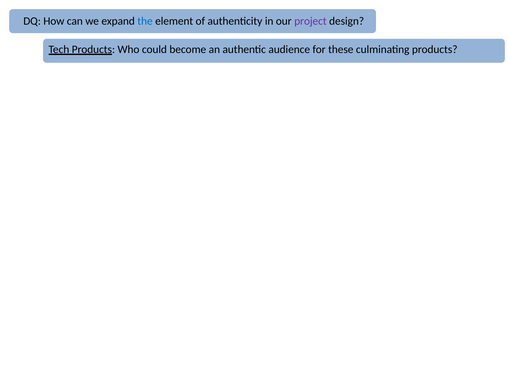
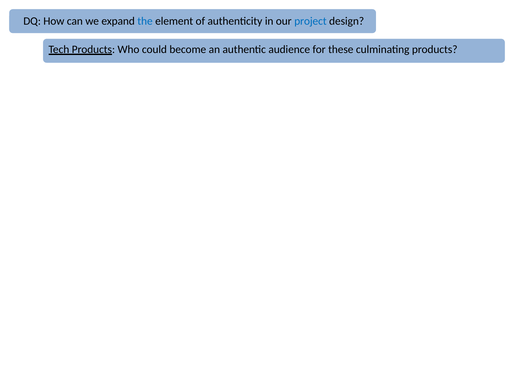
project colour: purple -> blue (310, 21)
